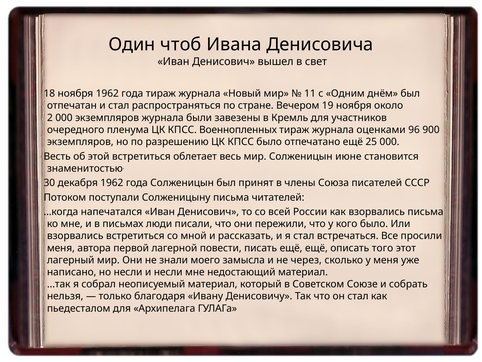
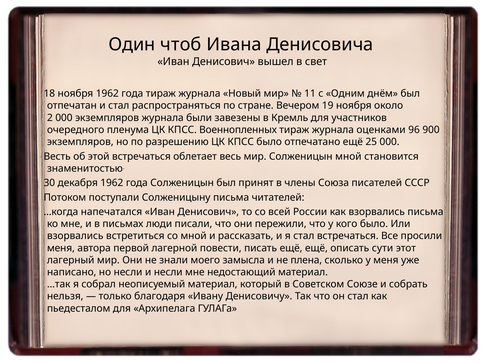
этой встретиться: встретиться -> встречаться (141, 156)
Солженицын июне: июне -> мной (348, 156)
того: того -> сути (383, 248)
через: через -> плена (306, 260)
